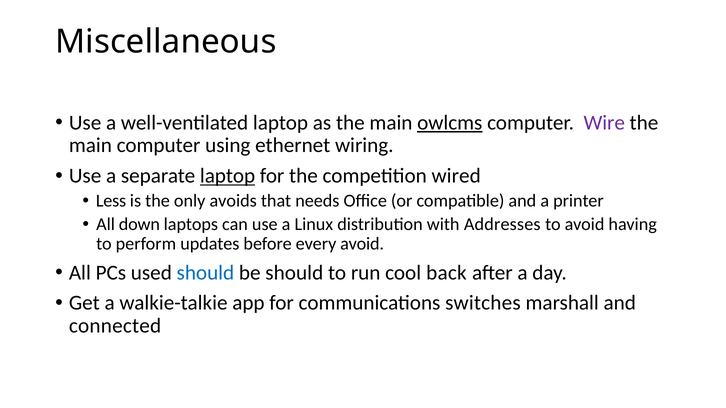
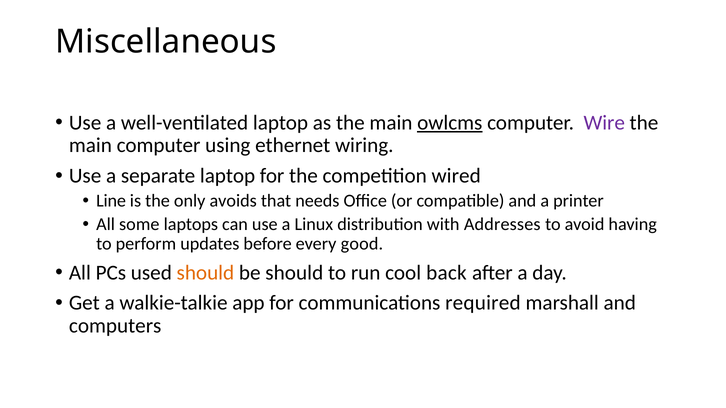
laptop underline: present -> none (228, 176)
Less: Less -> Line (111, 201)
down: down -> some (139, 224)
every avoid: avoid -> good (362, 244)
should colour: blue -> orange (205, 273)
switches: switches -> required (483, 303)
connected: connected -> computers (115, 326)
